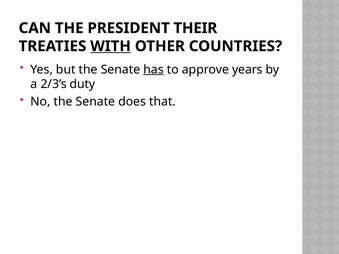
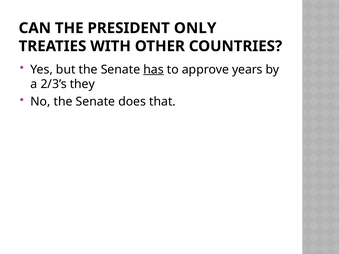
THEIR: THEIR -> ONLY (195, 28)
WITH underline: present -> none (111, 46)
duty: duty -> they (82, 84)
